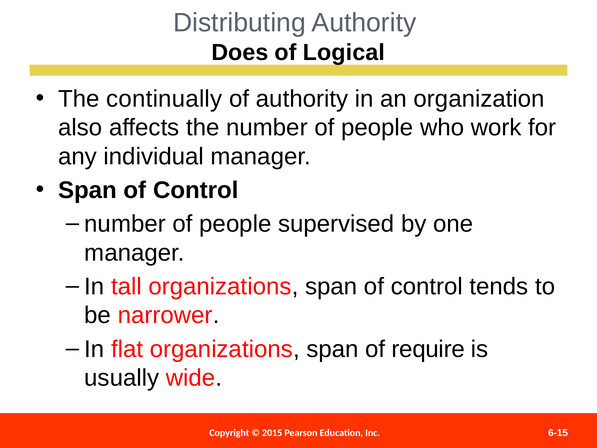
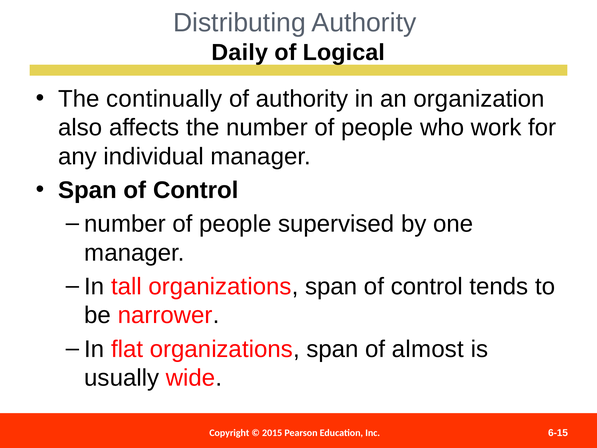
Does: Does -> Daily (240, 52)
require: require -> almost (428, 349)
